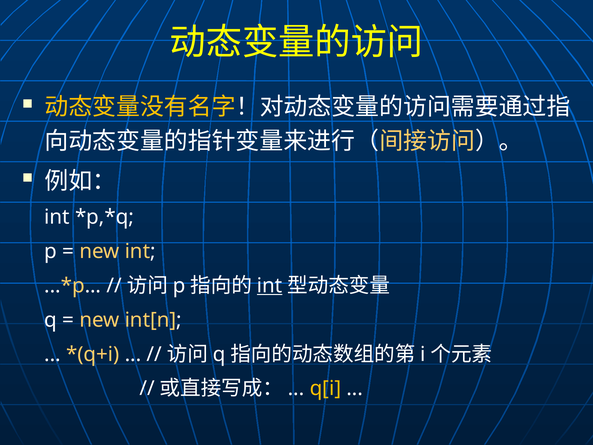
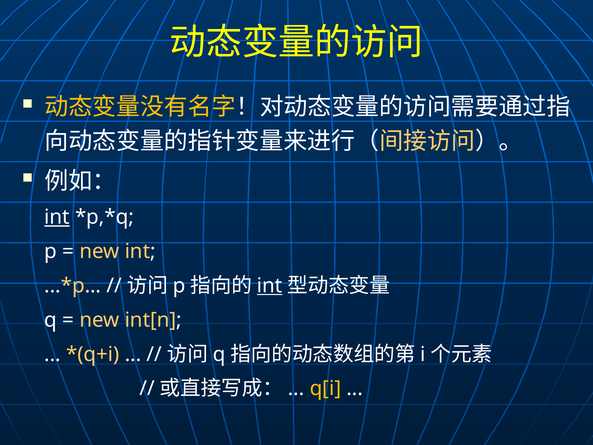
int underline: none -> present (57, 217)
